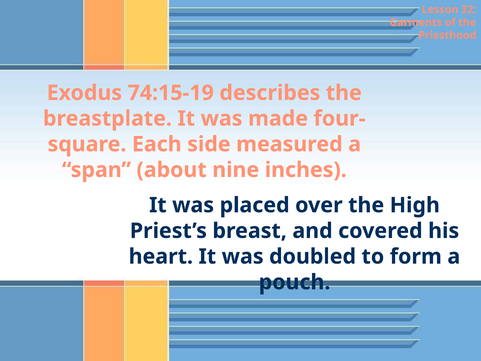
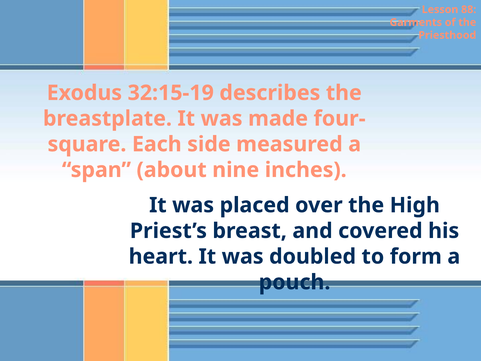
32: 32 -> 88 (469, 10)
74:15-19: 74:15-19 -> 32:15-19 (171, 93)
